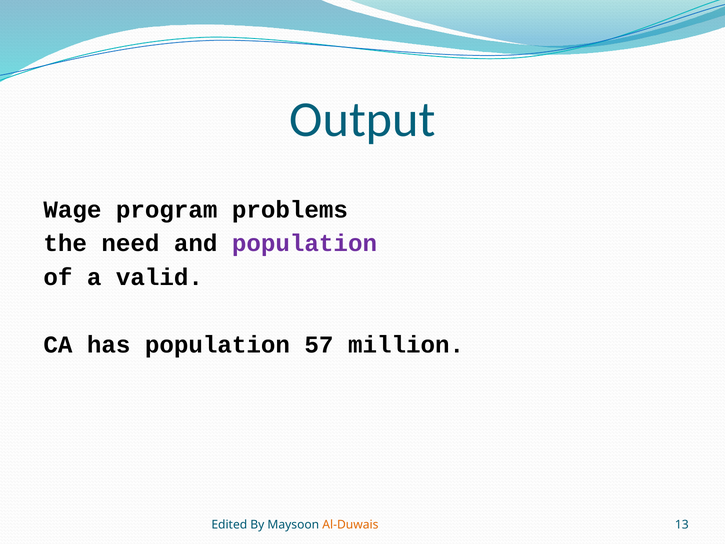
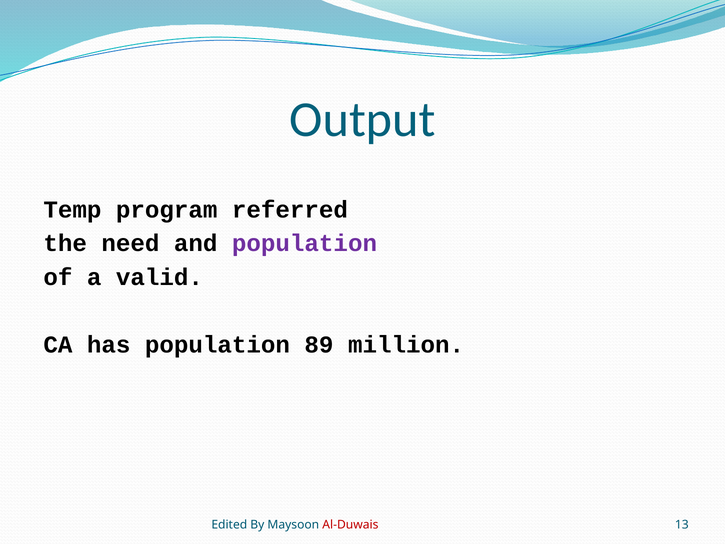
Wage: Wage -> Temp (72, 209)
problems: problems -> referred (290, 209)
57: 57 -> 89 (319, 345)
Al-Duwais colour: orange -> red (350, 525)
